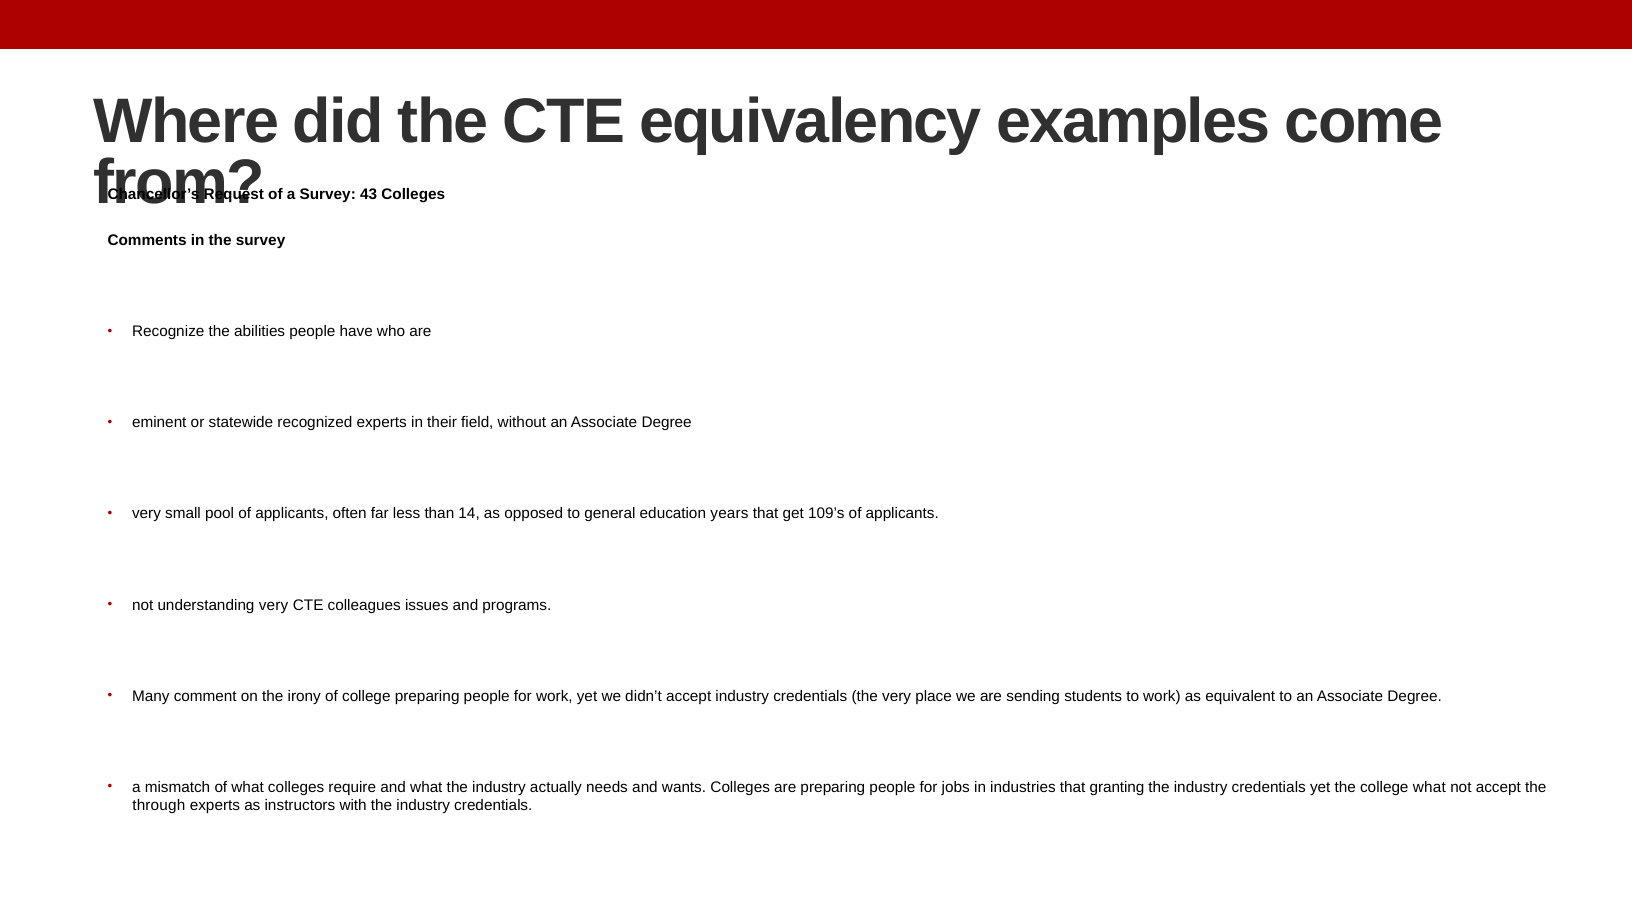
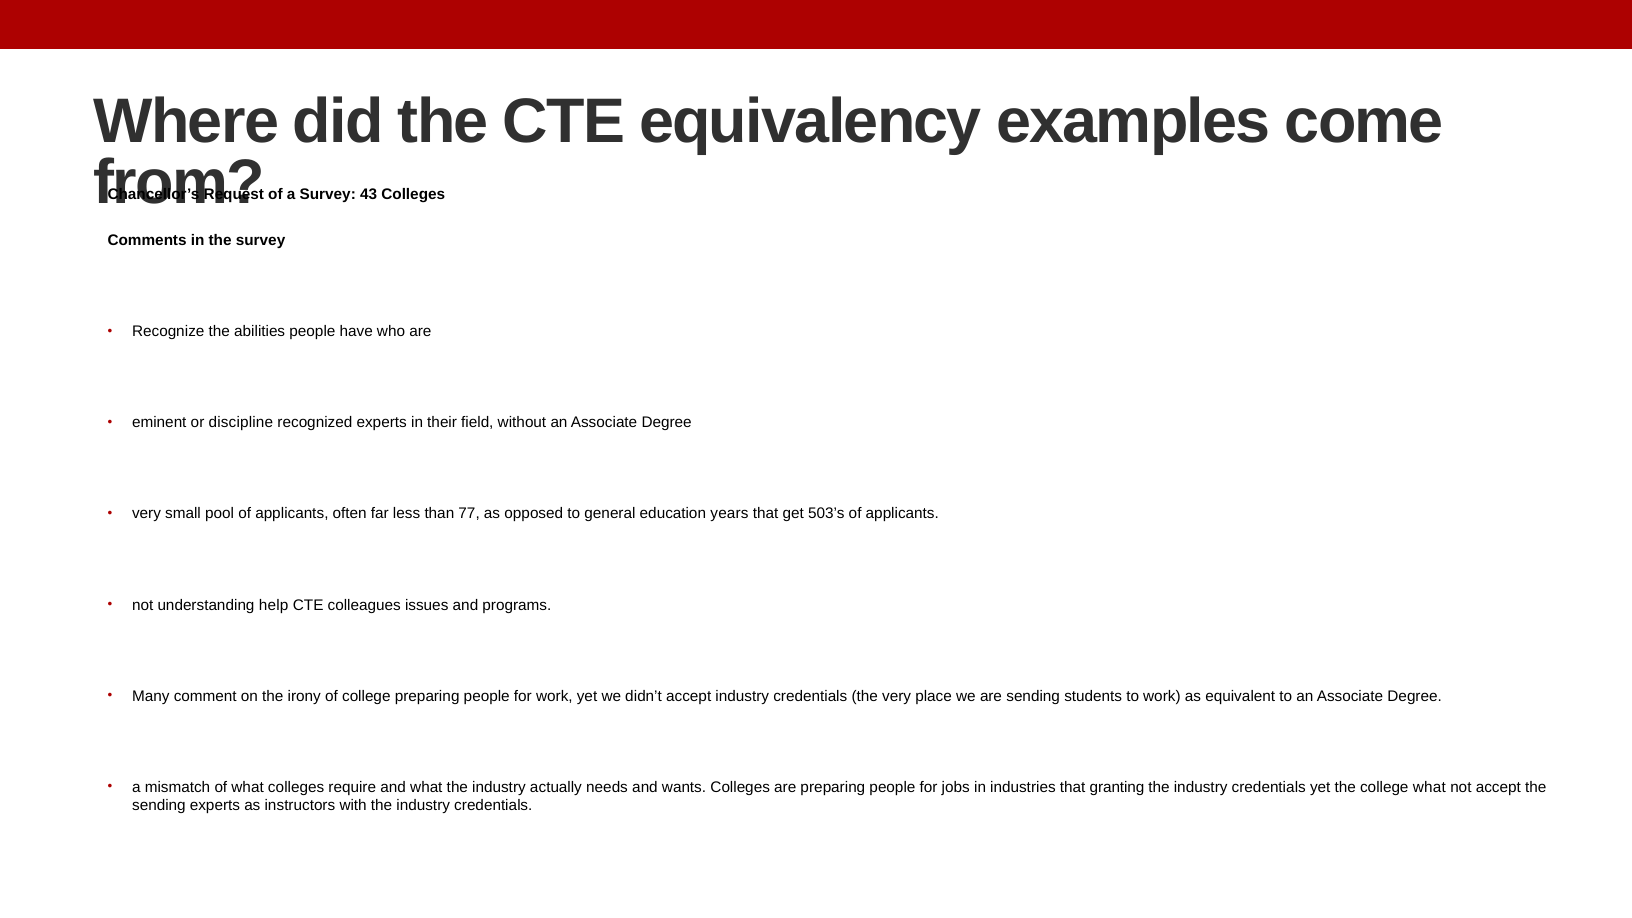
statewide: statewide -> discipline (241, 423)
14: 14 -> 77 (469, 514)
109’s: 109’s -> 503’s (826, 514)
understanding very: very -> help (274, 605)
through: through -> sending (159, 806)
